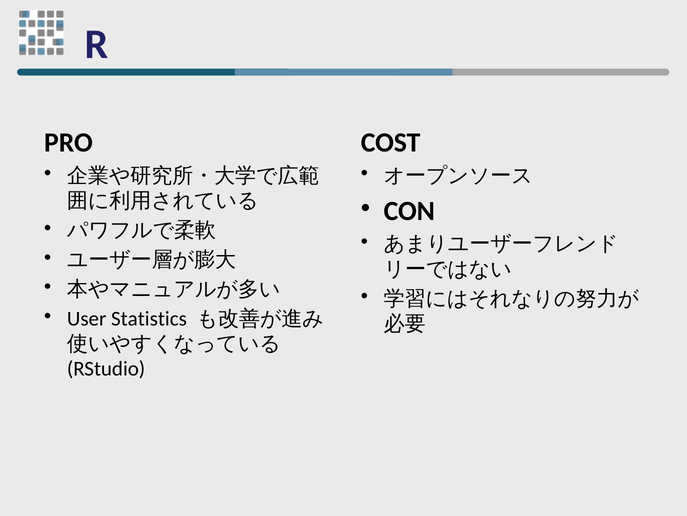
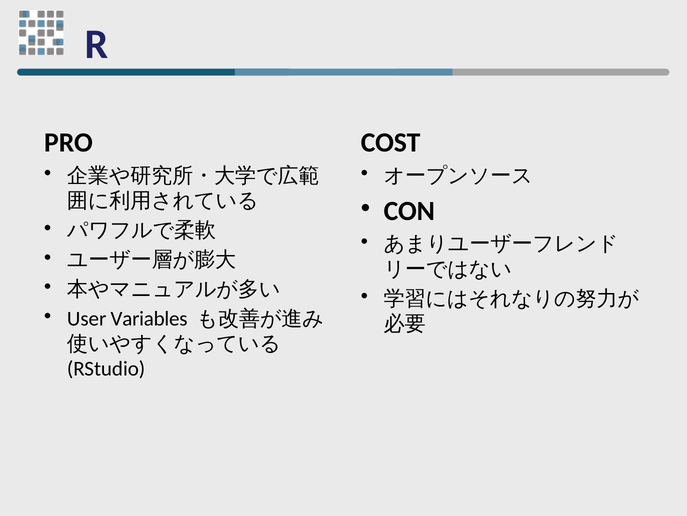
Statistics: Statistics -> Variables (149, 318)
